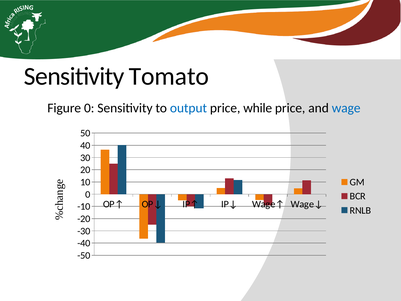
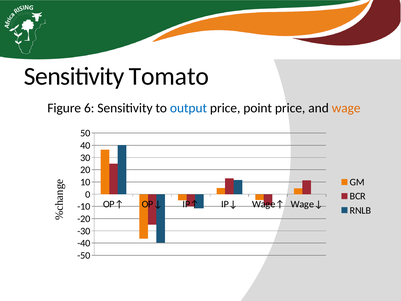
Figure 0: 0 -> 6 (89, 108)
while: while -> point (258, 108)
wage colour: blue -> orange (346, 108)
